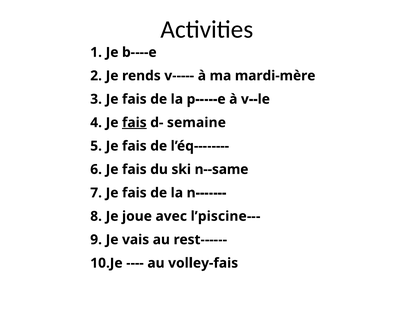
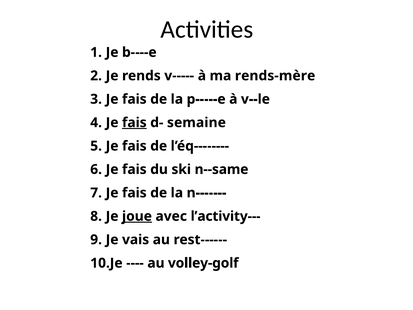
mardi-mère: mardi-mère -> rends-mère (275, 76)
joue underline: none -> present (137, 216)
l’piscine---: l’piscine--- -> l’activity--- (226, 216)
volley-fais: volley-fais -> volley-golf (203, 263)
